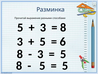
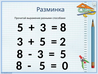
6: 6 -> 2 (63, 41)
5: 5 -> 0 (65, 65)
